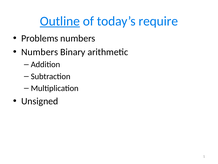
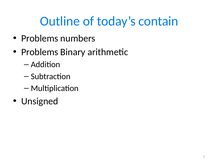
Outline underline: present -> none (60, 21)
require: require -> contain (158, 21)
Numbers: Numbers -> Problems (40, 52)
